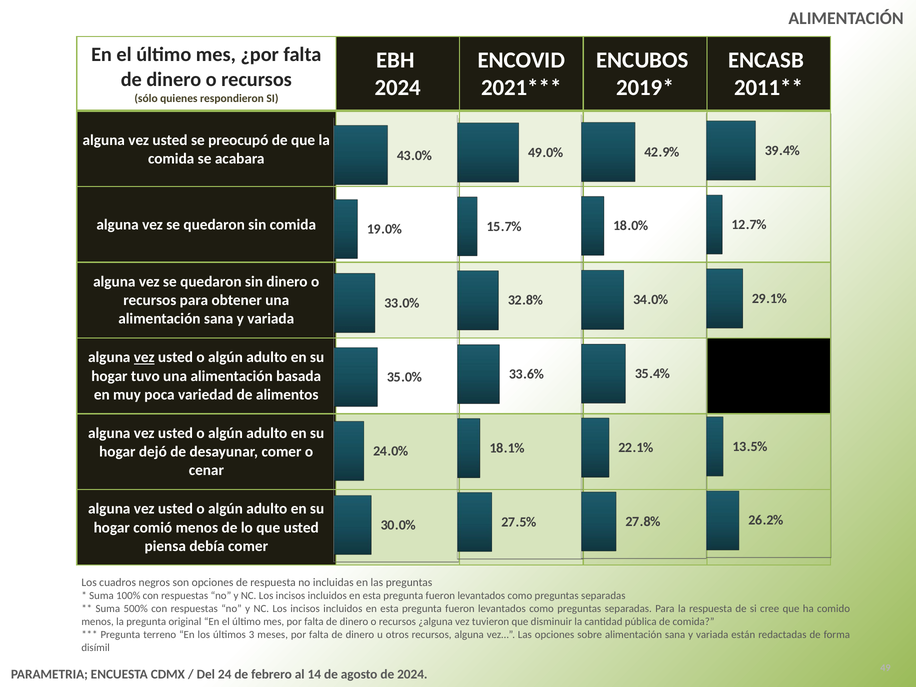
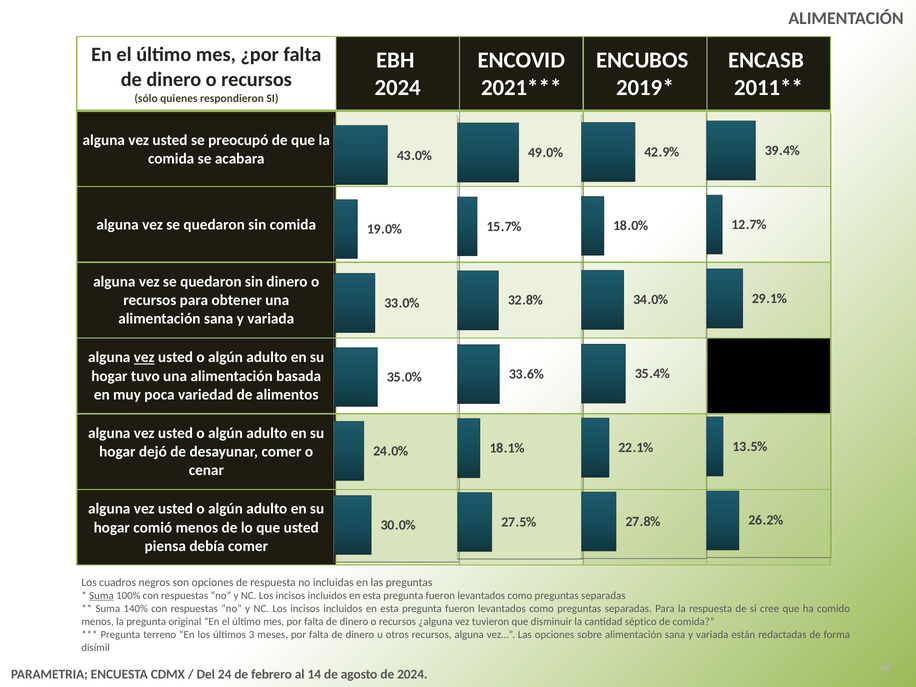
Suma underline: none -> present (101, 596)
500%: 500% -> 140% (136, 609)
pública: pública -> séptico (641, 622)
